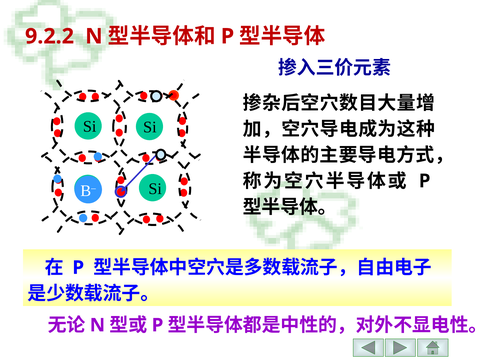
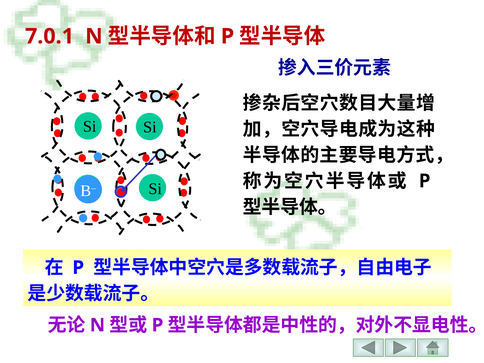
9.2.2: 9.2.2 -> 7.0.1 (49, 36)
